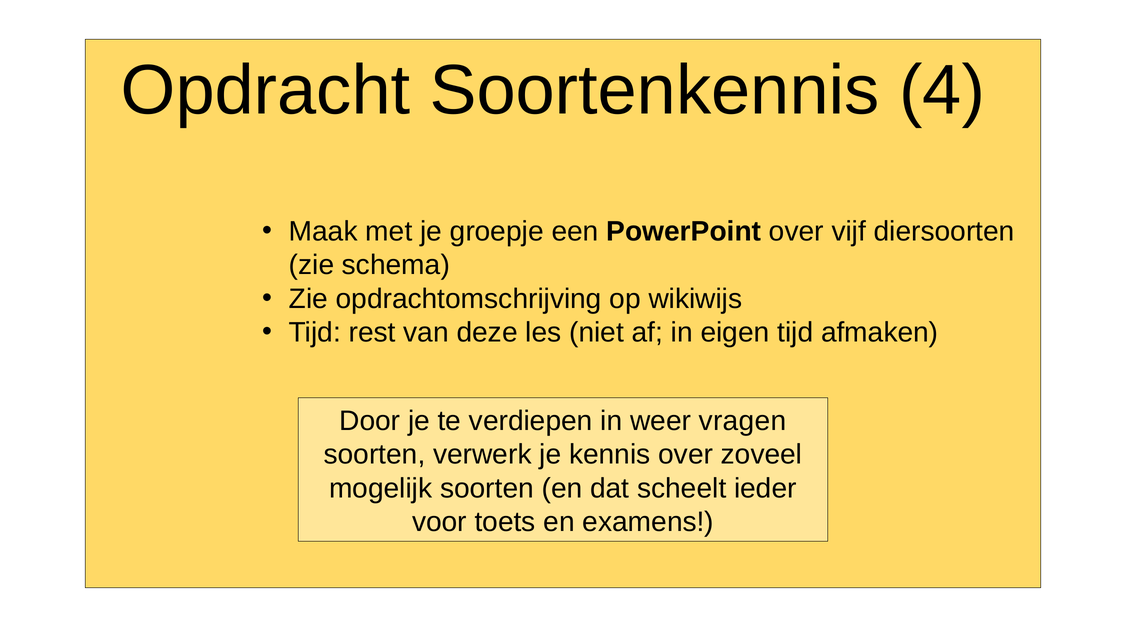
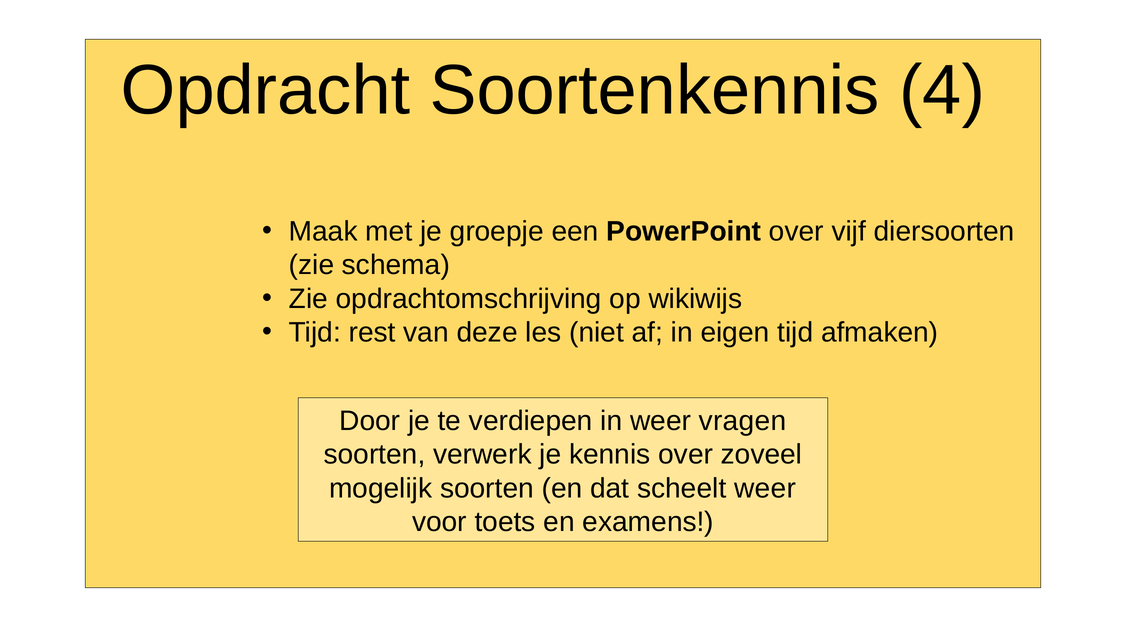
scheelt ieder: ieder -> weer (765, 489)
